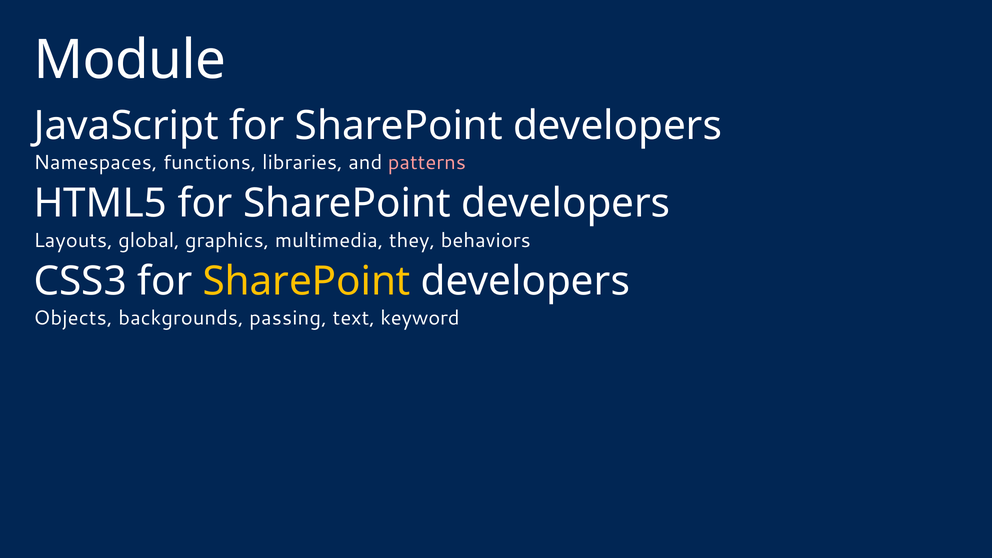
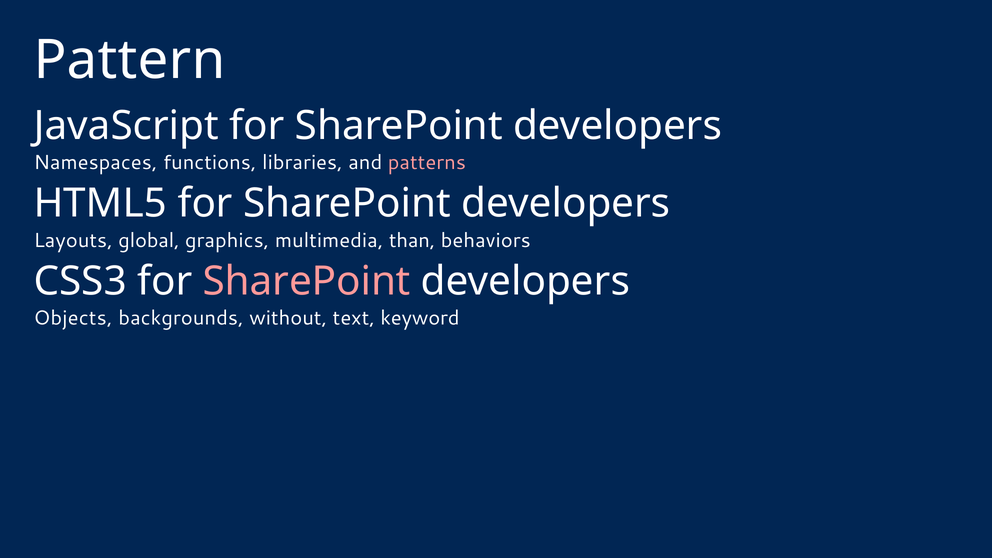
Module: Module -> Pattern (130, 60)
they: they -> than (412, 240)
SharePoint colour: yellow -> pink (307, 281)
passing: passing -> without (288, 318)
